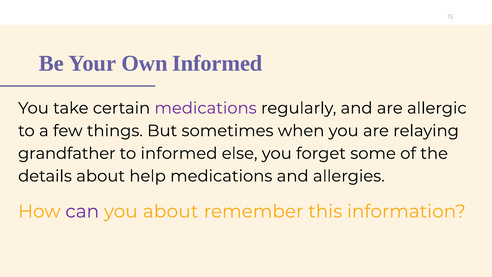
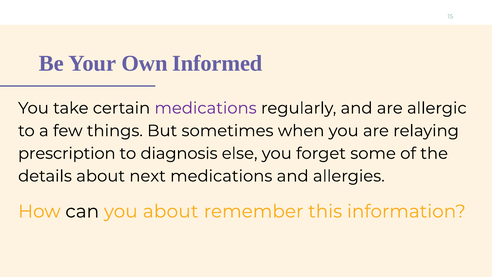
grandfather: grandfather -> prescription (67, 153)
to informed: informed -> diagnosis (179, 153)
help: help -> next (148, 176)
can colour: purple -> black (82, 211)
